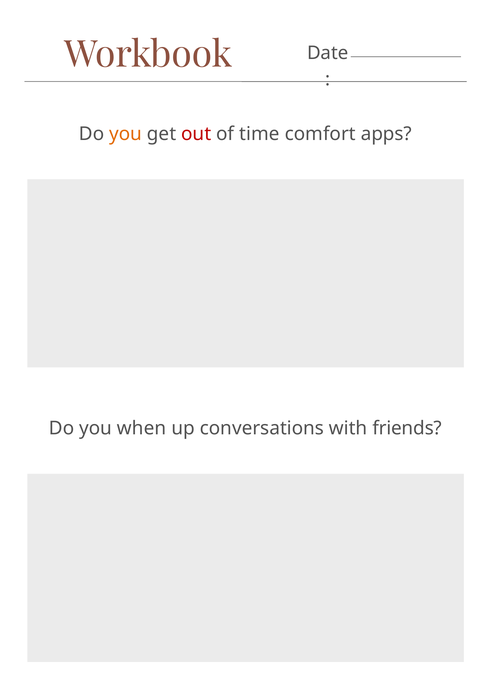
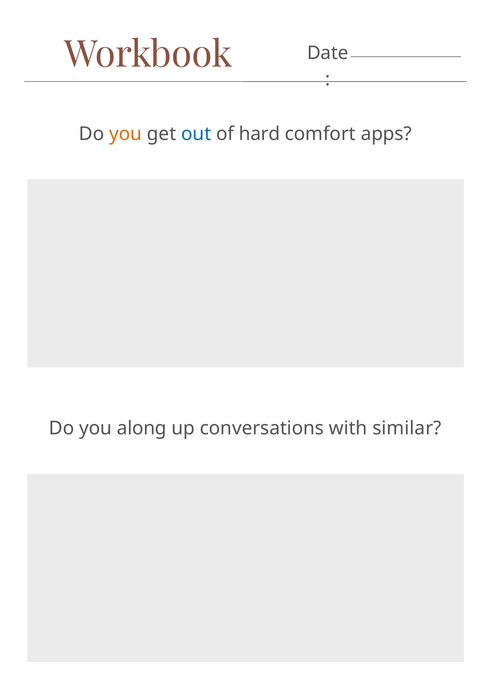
out colour: red -> blue (196, 134)
time: time -> hard (260, 134)
when: when -> along (142, 428)
friends: friends -> similar (407, 428)
